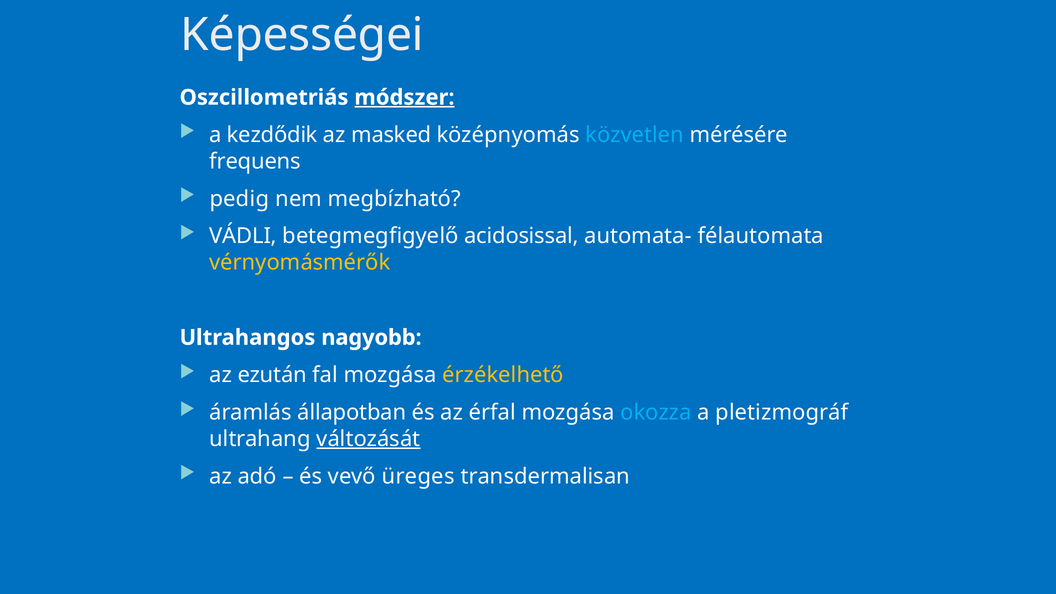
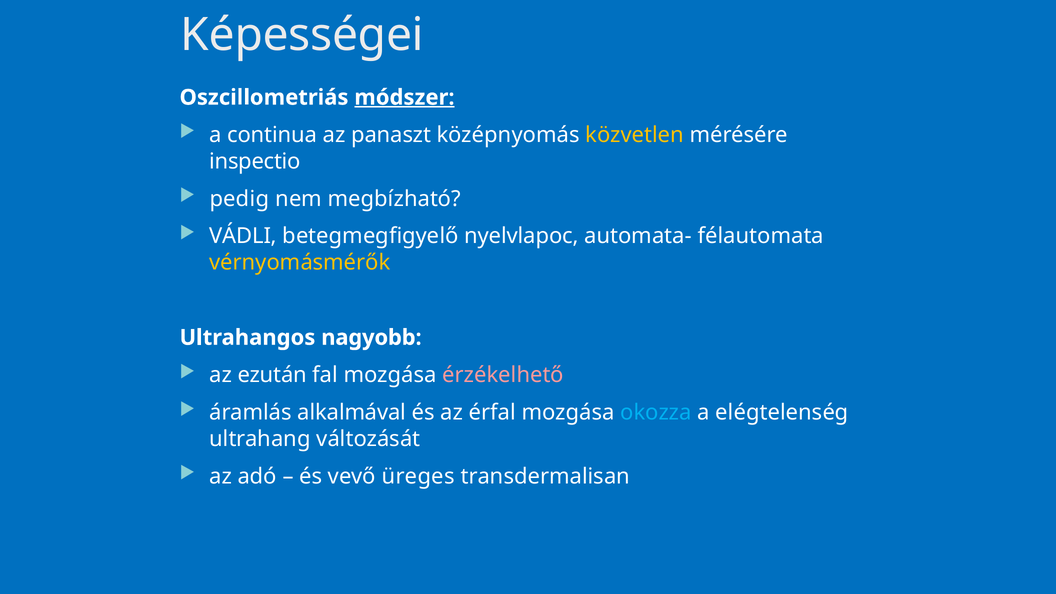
kezdődik: kezdődik -> continua (272, 135)
masked: masked -> panaszt (391, 135)
közvetlen colour: light blue -> yellow (635, 135)
frequens: frequens -> inspectio (255, 161)
acidosissal: acidosissal -> nyelvlapoc (521, 236)
érzékelhető colour: yellow -> pink (503, 375)
állapotban: állapotban -> alkalmával (352, 412)
pletizmográf: pletizmográf -> elégtelenség (782, 412)
változását underline: present -> none (368, 439)
